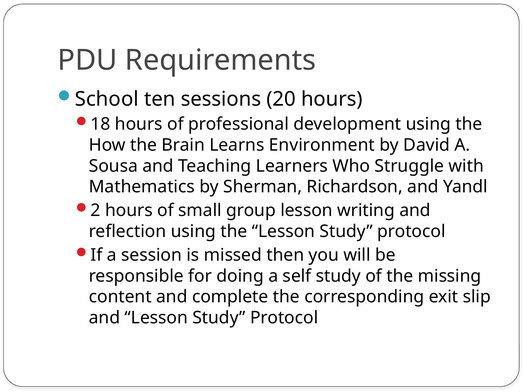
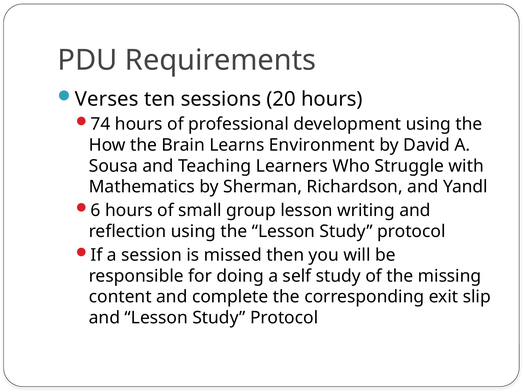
School: School -> Verses (107, 99)
18: 18 -> 74 (101, 124)
2: 2 -> 6 (96, 211)
